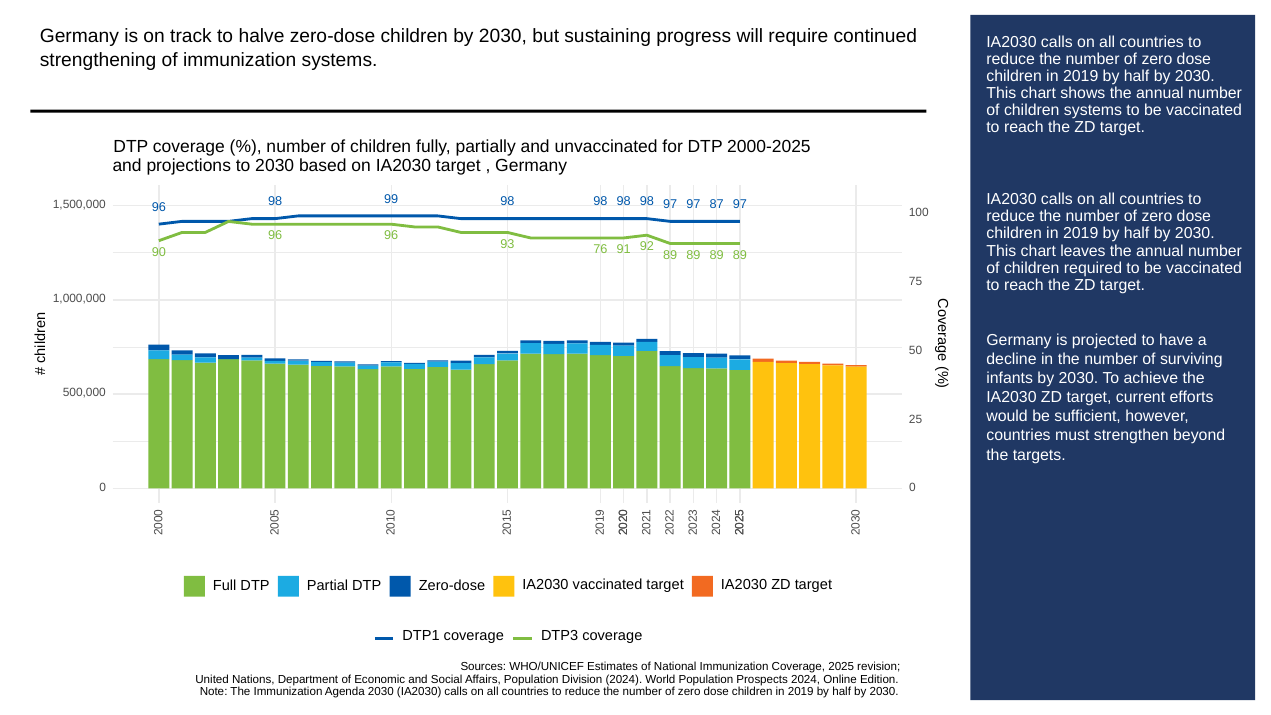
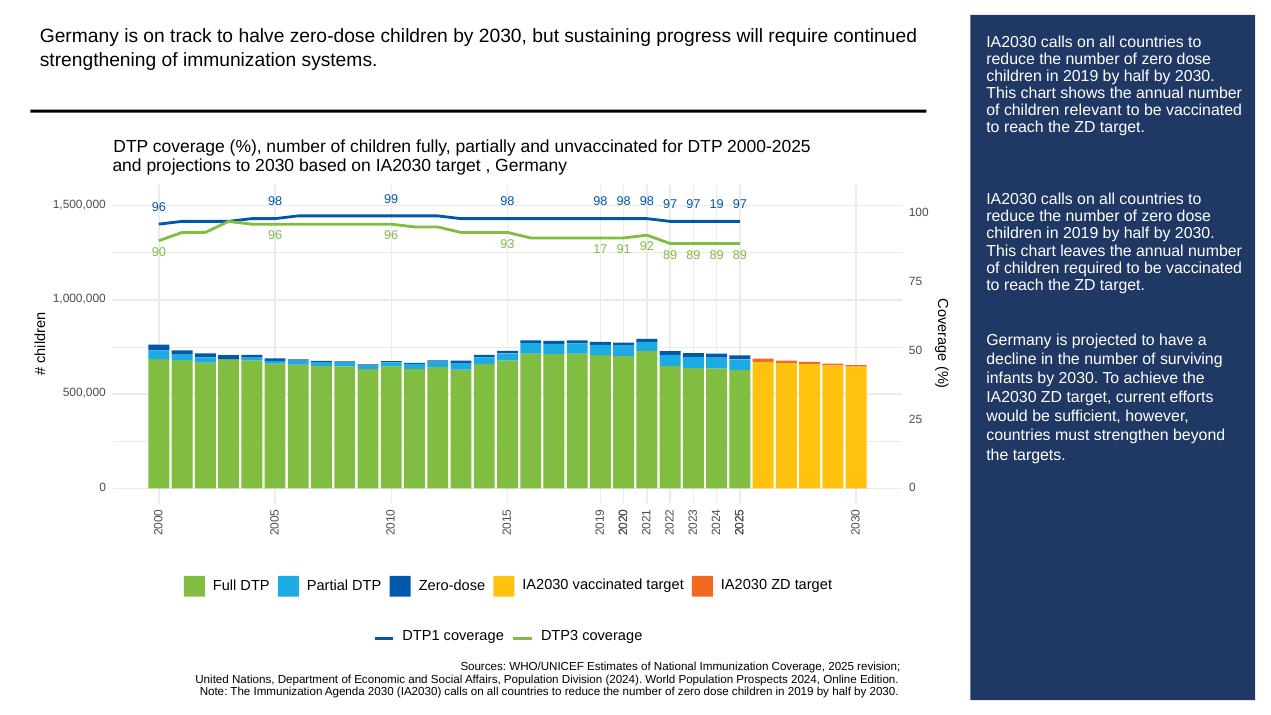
children systems: systems -> relevant (1093, 110)
87: 87 -> 19 (717, 204)
76: 76 -> 17 (600, 249)
